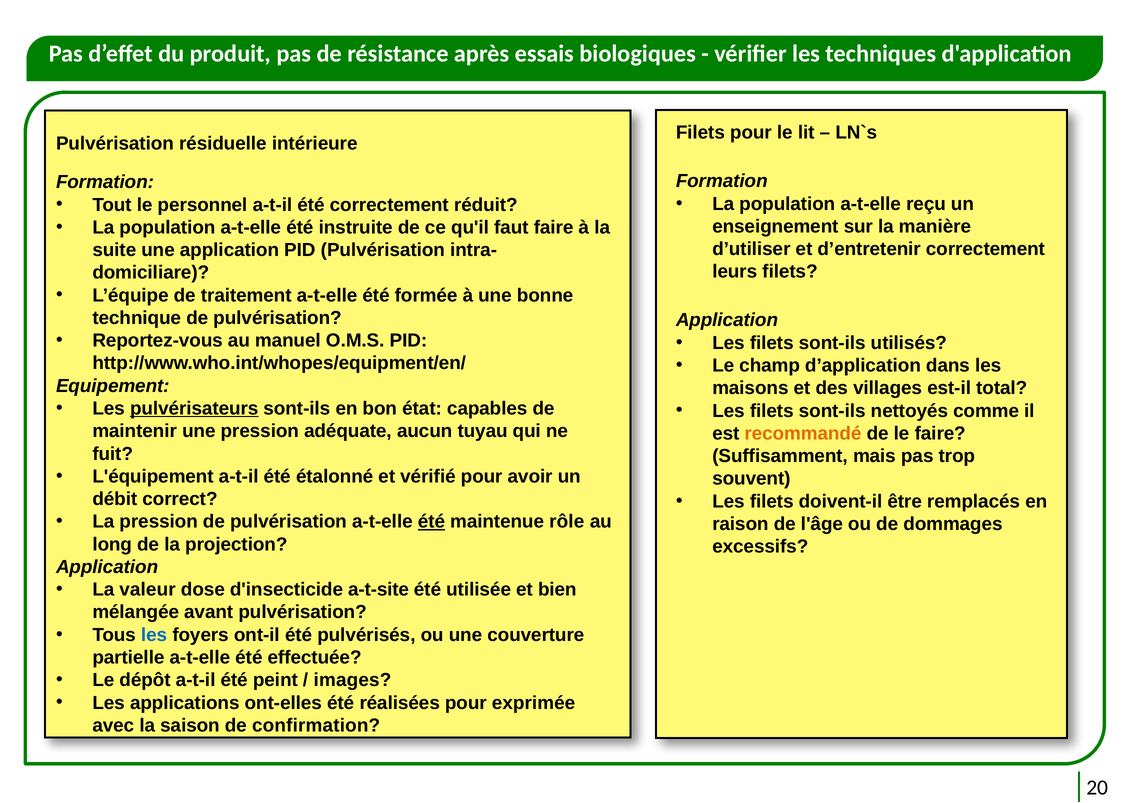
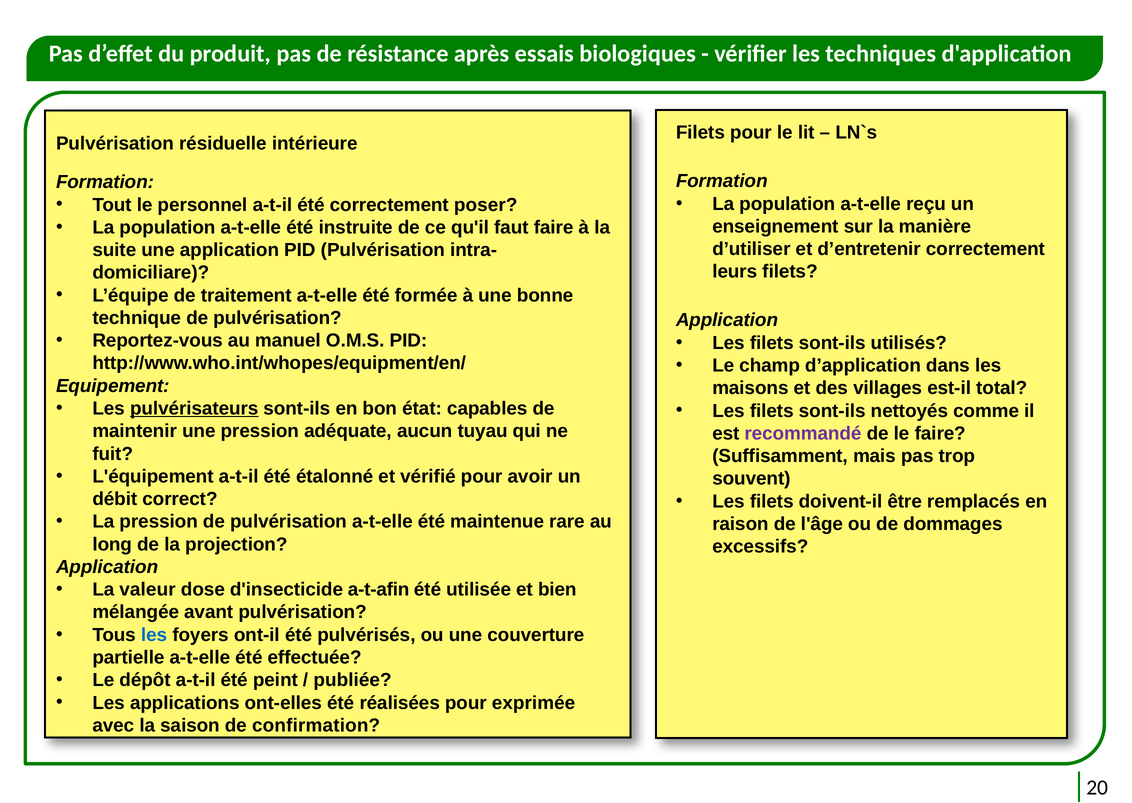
réduit: réduit -> poser (486, 205)
recommandé colour: orange -> purple (803, 433)
été underline: present -> none (431, 522)
rôle: rôle -> rare (567, 522)
a-t-site: a-t-site -> a-t-afin (379, 590)
images: images -> publiée (353, 680)
